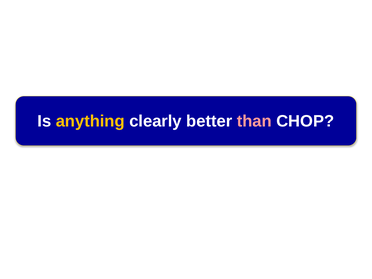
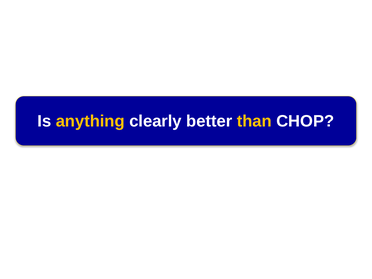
than colour: pink -> yellow (254, 121)
